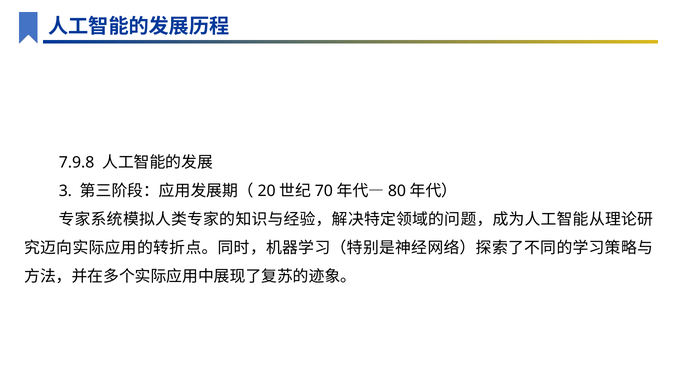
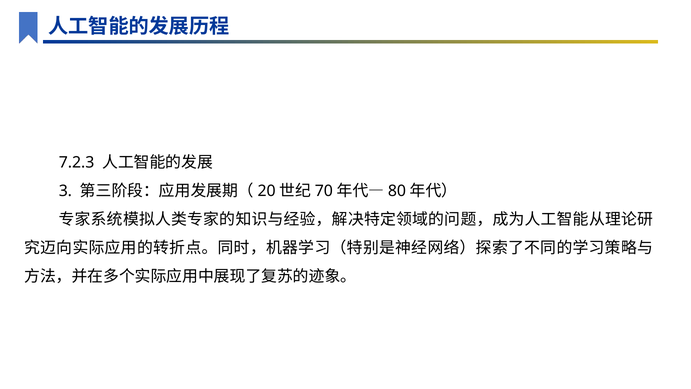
7.9.8: 7.9.8 -> 7.2.3 (77, 162)
